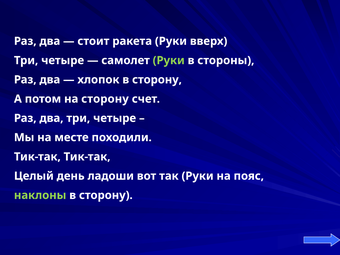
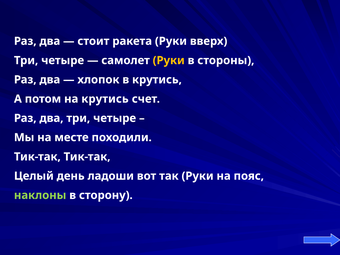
Руки colour: light green -> yellow (169, 60)
хлопок в сторону: сторону -> крутись (157, 80)
на сторону: сторону -> крутись (105, 99)
